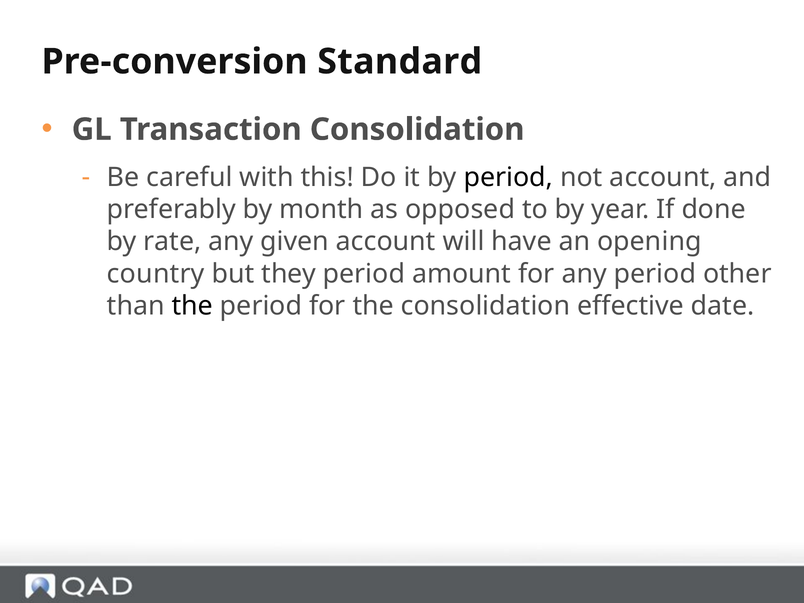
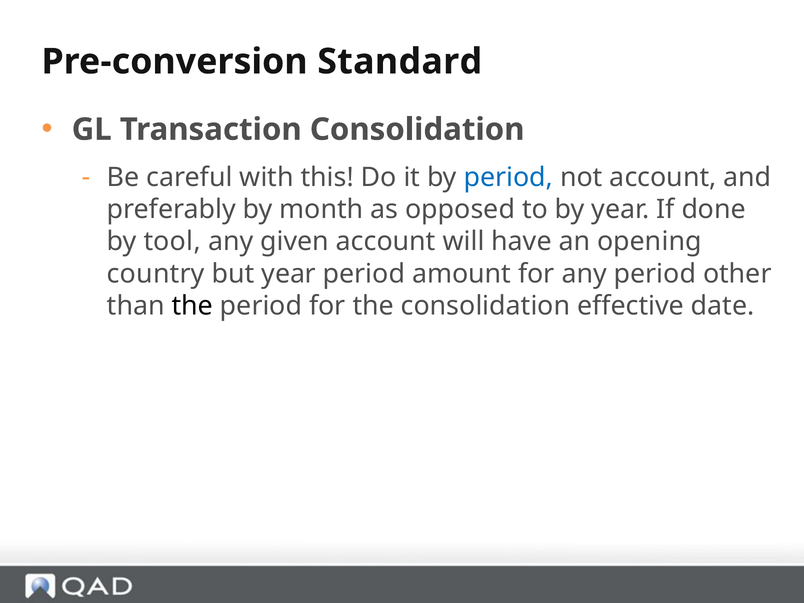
period colour: black -> blue (508, 177)
rate: rate -> tool (172, 242)
but they: they -> year (289, 274)
